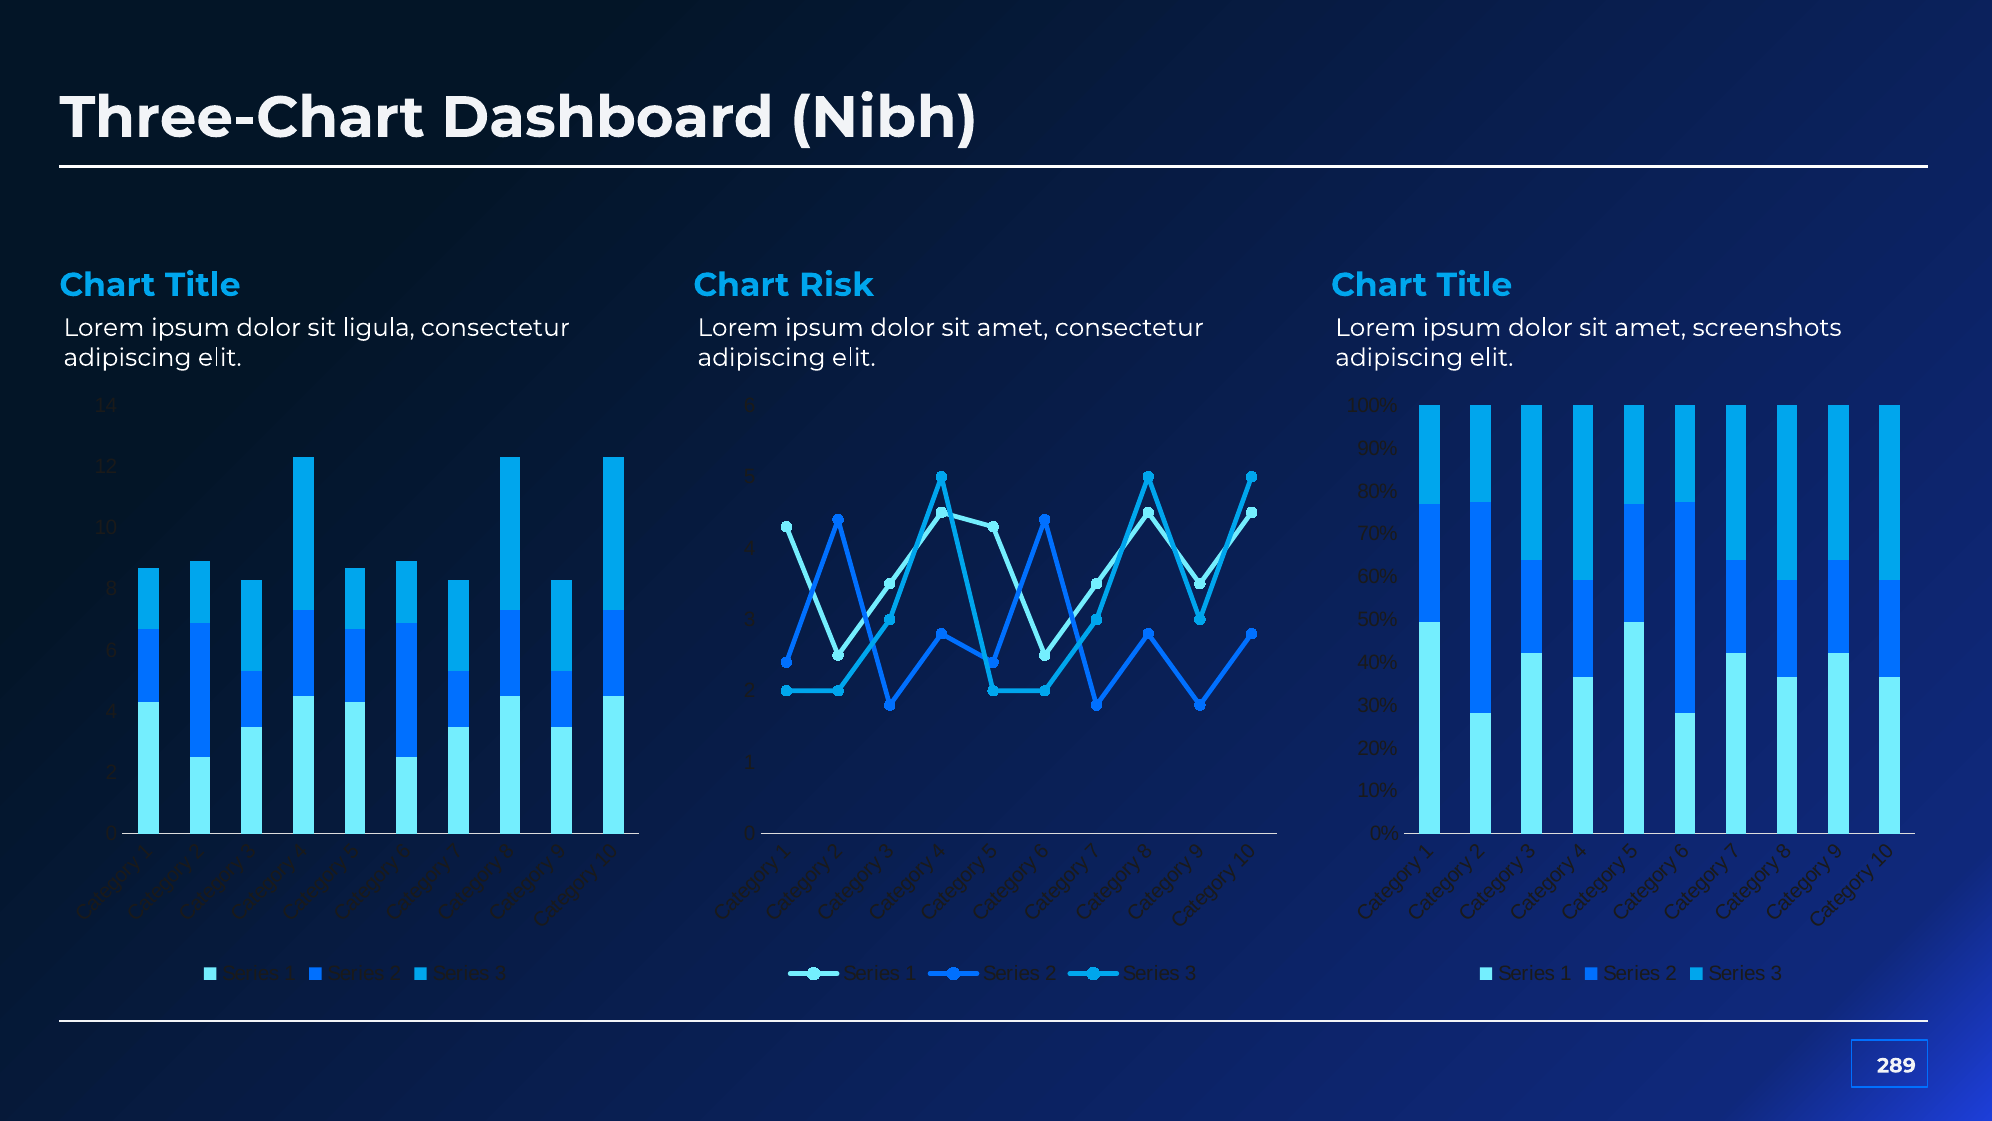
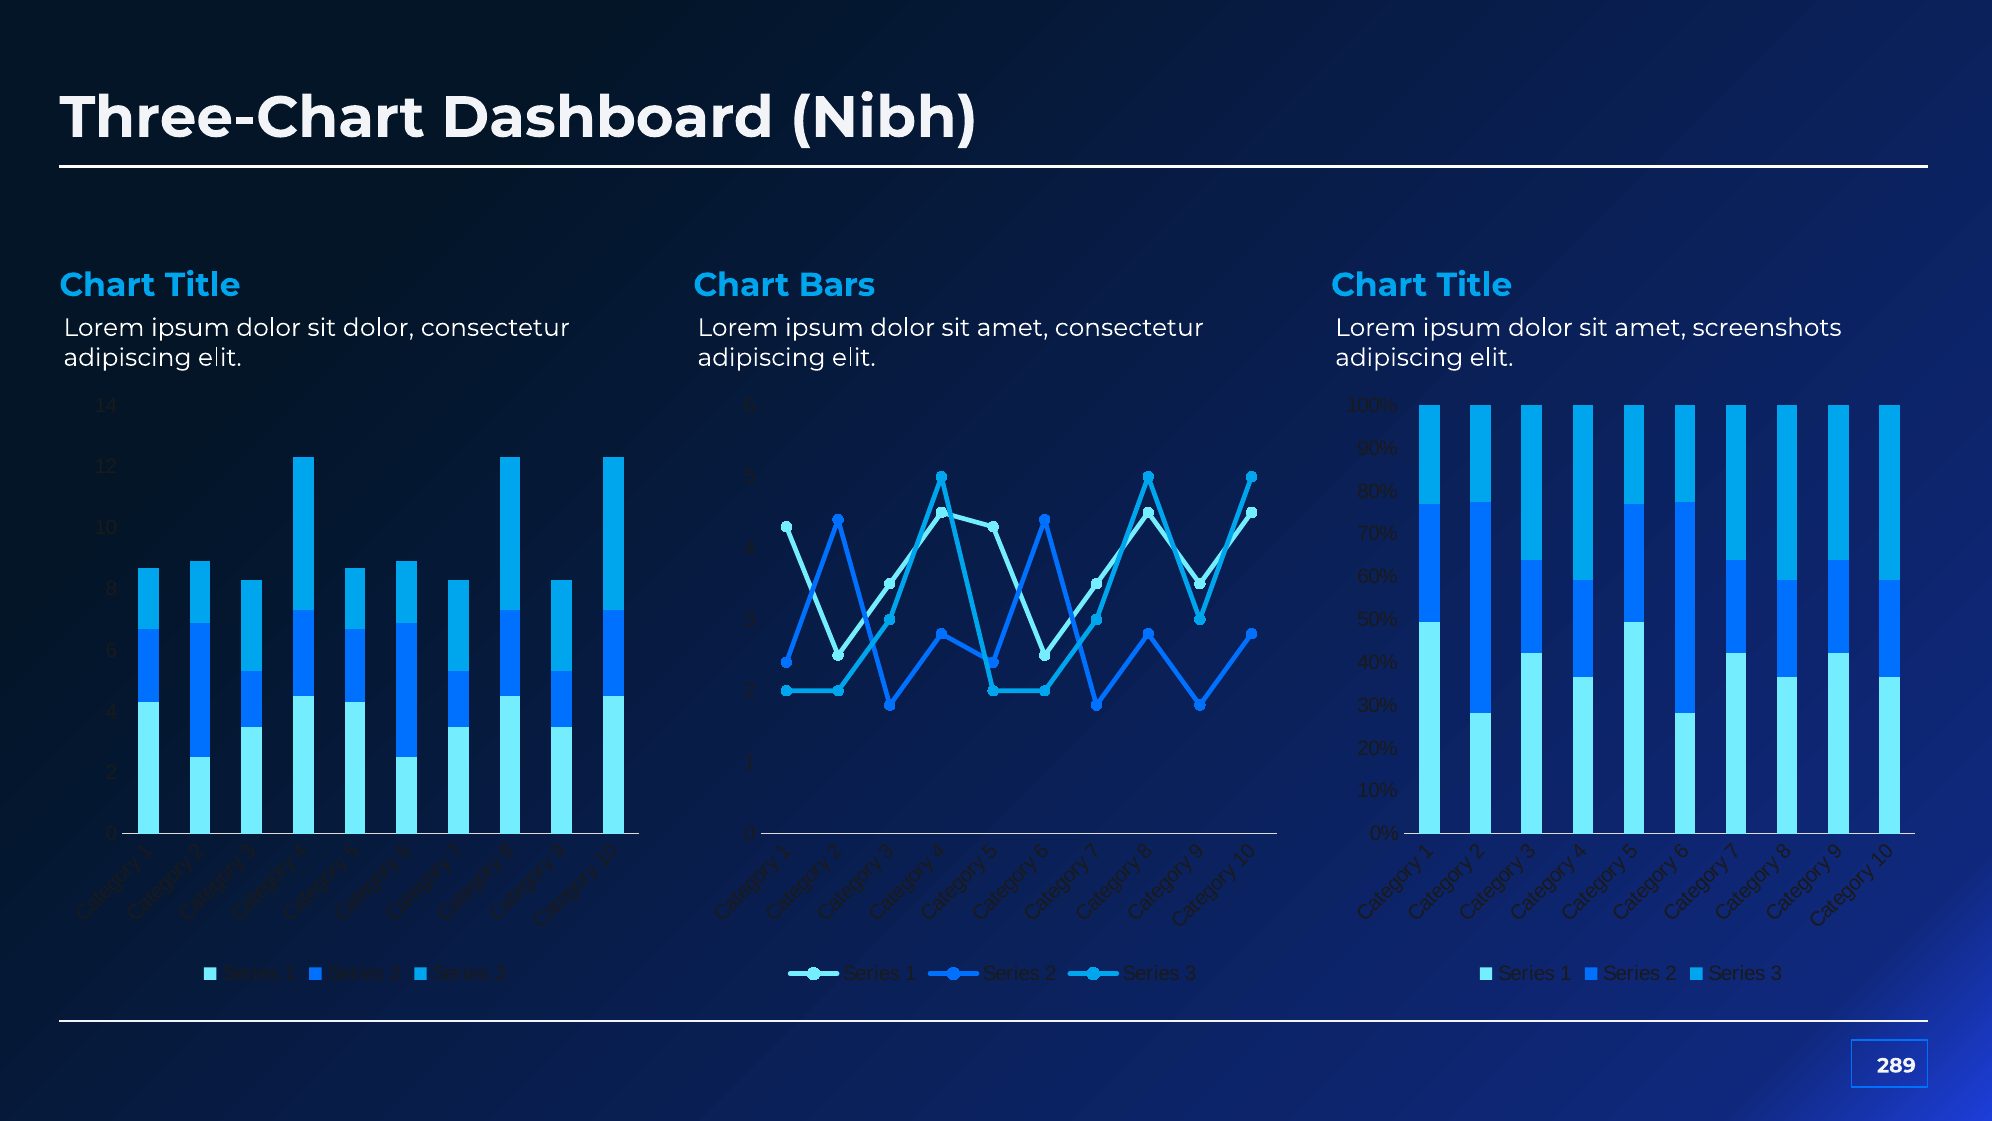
Risk: Risk -> Bars (837, 285)
sit ligula: ligula -> dolor (378, 328)
